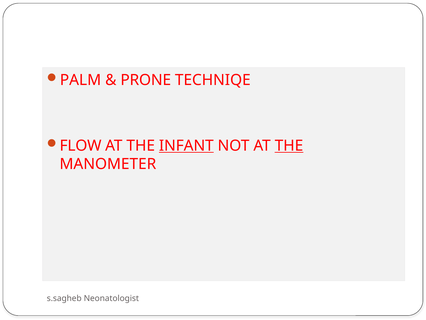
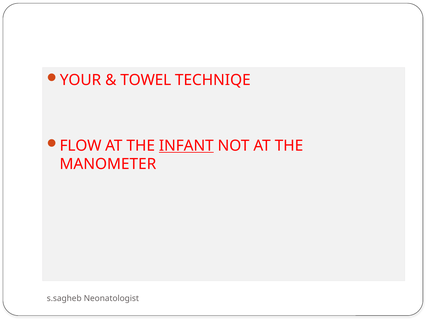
PALM: PALM -> YOUR (81, 80)
PRONE: PRONE -> TOWEL (146, 80)
THE underline: present -> none (289, 146)
